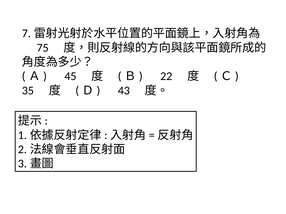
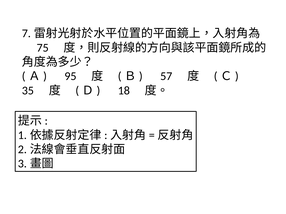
45: 45 -> 95 (70, 76)
22: 22 -> 57 (166, 76)
43: 43 -> 18 (124, 91)
